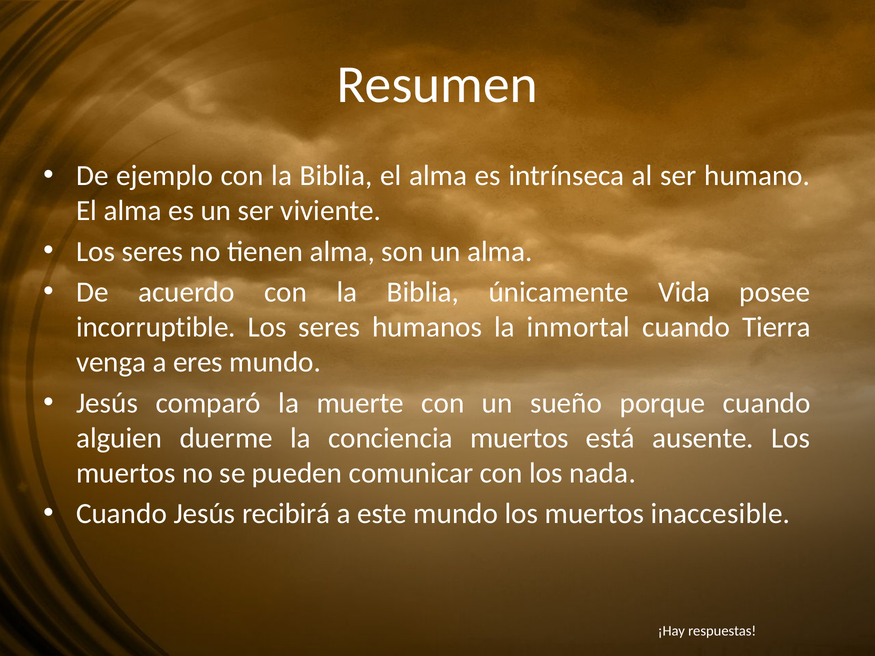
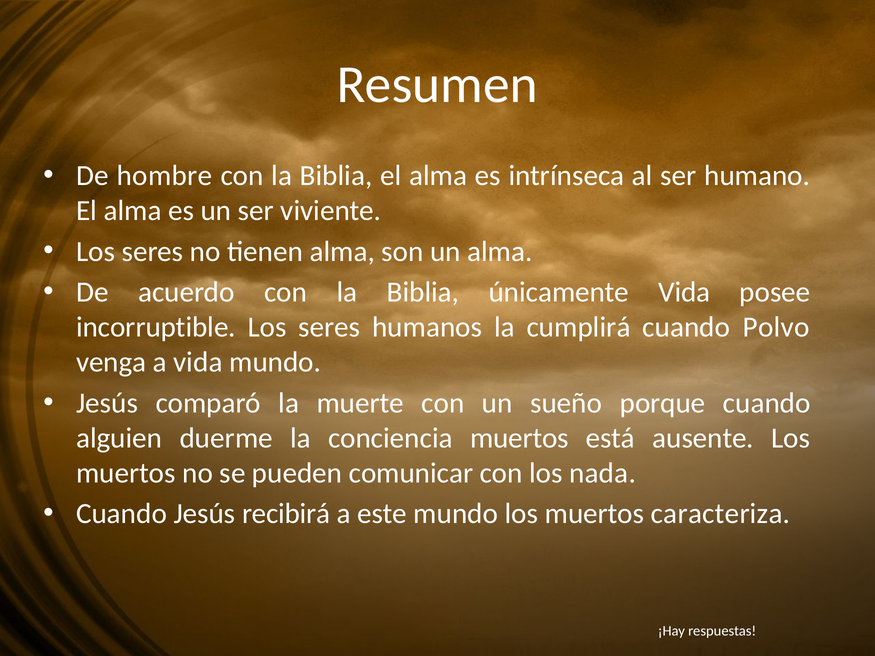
ejemplo: ejemplo -> hombre (164, 176)
inmortal: inmortal -> cumplirá (579, 327)
Tierra: Tierra -> Polvo (776, 327)
a eres: eres -> vida (198, 362)
inaccesible: inaccesible -> caracteriza (721, 514)
